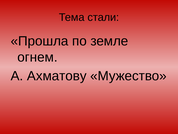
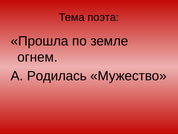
стали: стали -> поэта (103, 17)
Ахматову: Ахматову -> Родилась (57, 76)
